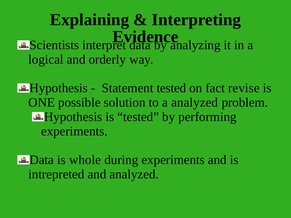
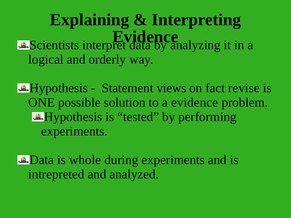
Statement tested: tested -> views (171, 88)
a analyzed: analyzed -> evidence (195, 103)
